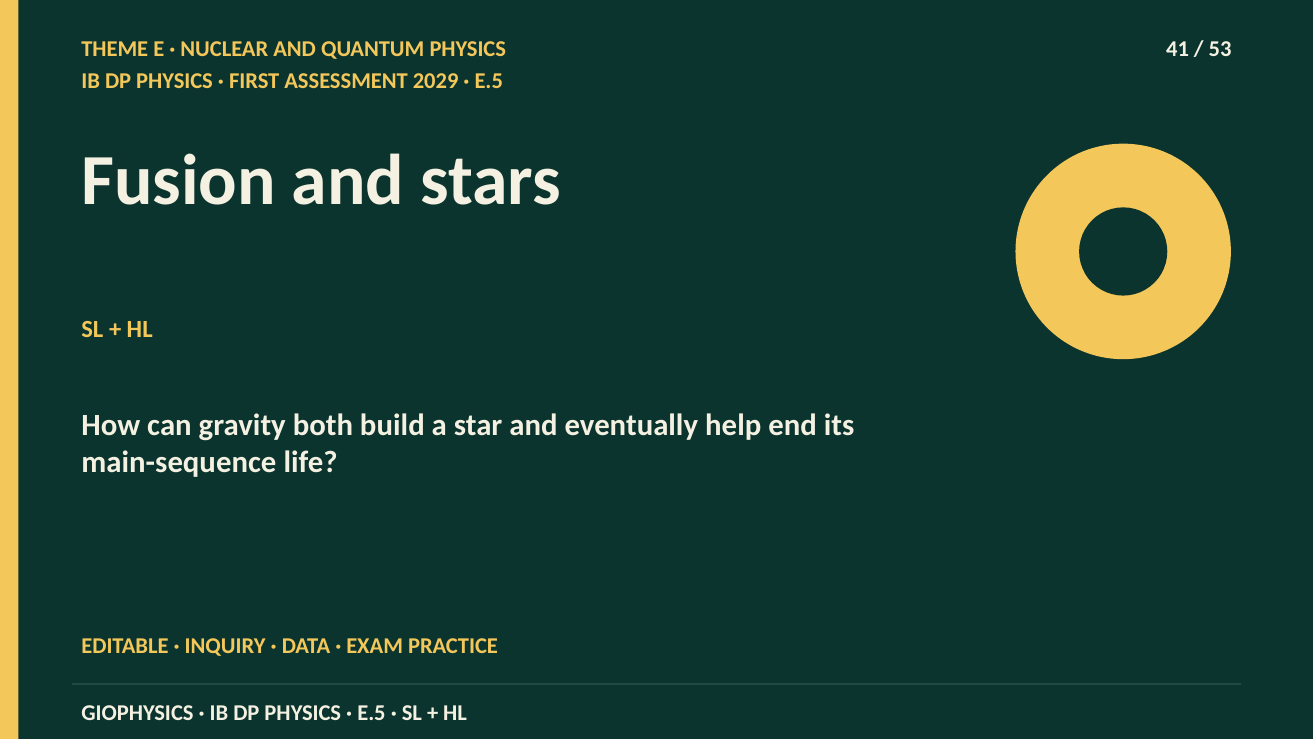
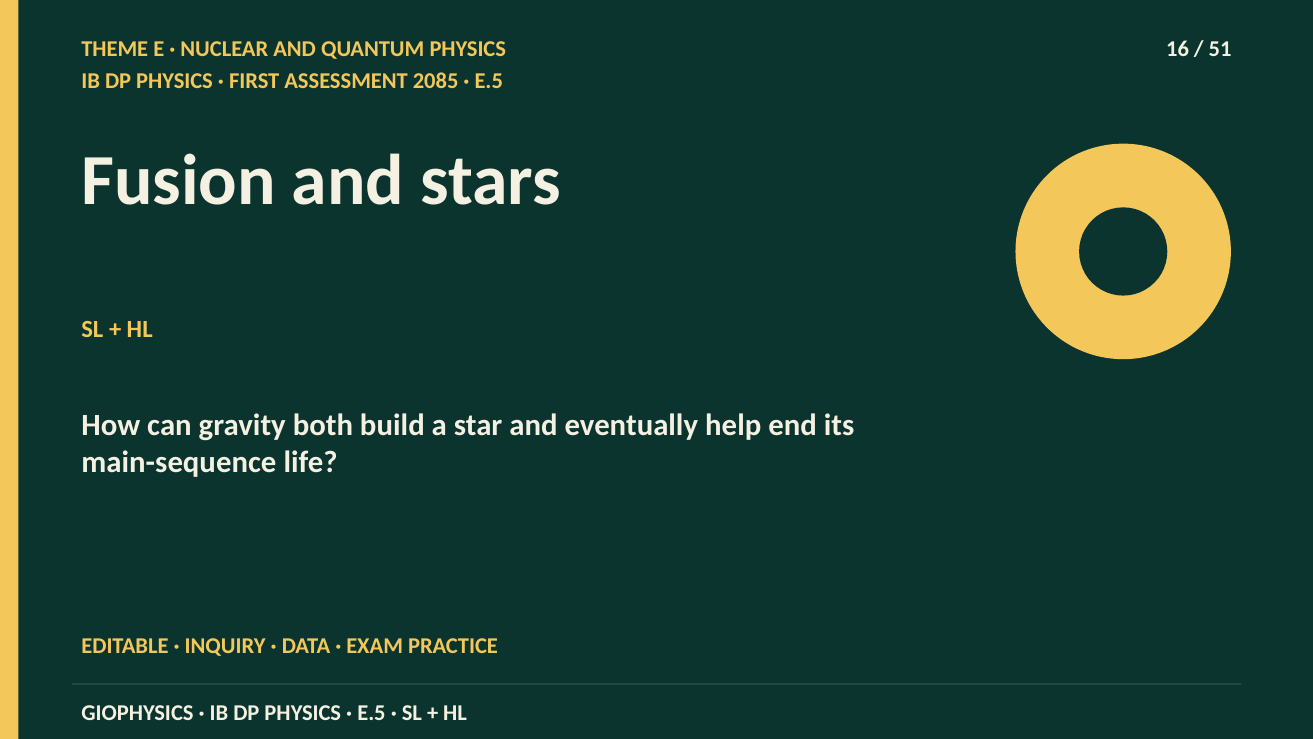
41: 41 -> 16 (1178, 49)
53: 53 -> 51 (1220, 49)
2029: 2029 -> 2085 (436, 81)
